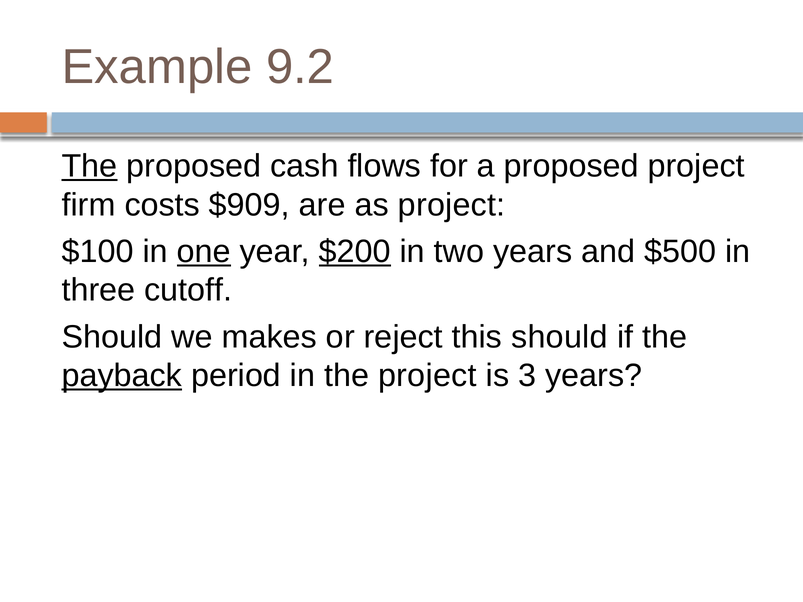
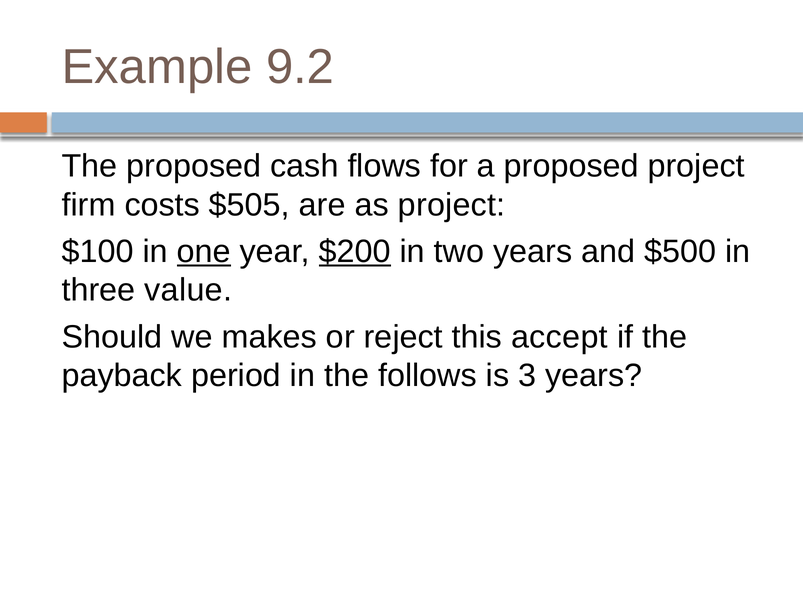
The underline: present -> none (90, 166)
$909: $909 -> $505 (249, 205)
cutoff: cutoff -> value (188, 290)
this should: should -> accept (559, 337)
payback underline: present -> none (122, 376)
the project: project -> follows (427, 376)
